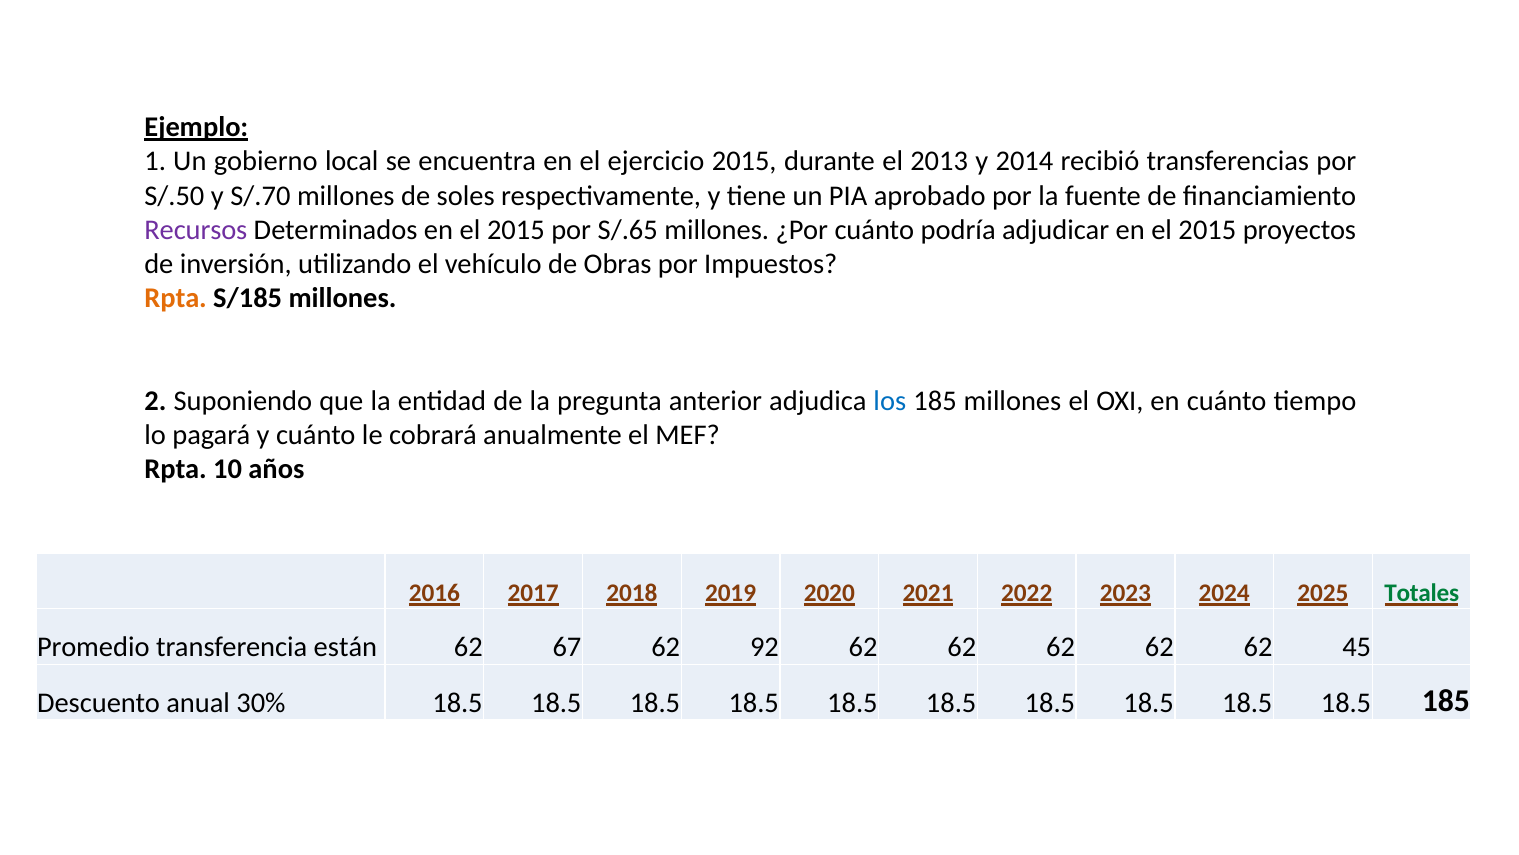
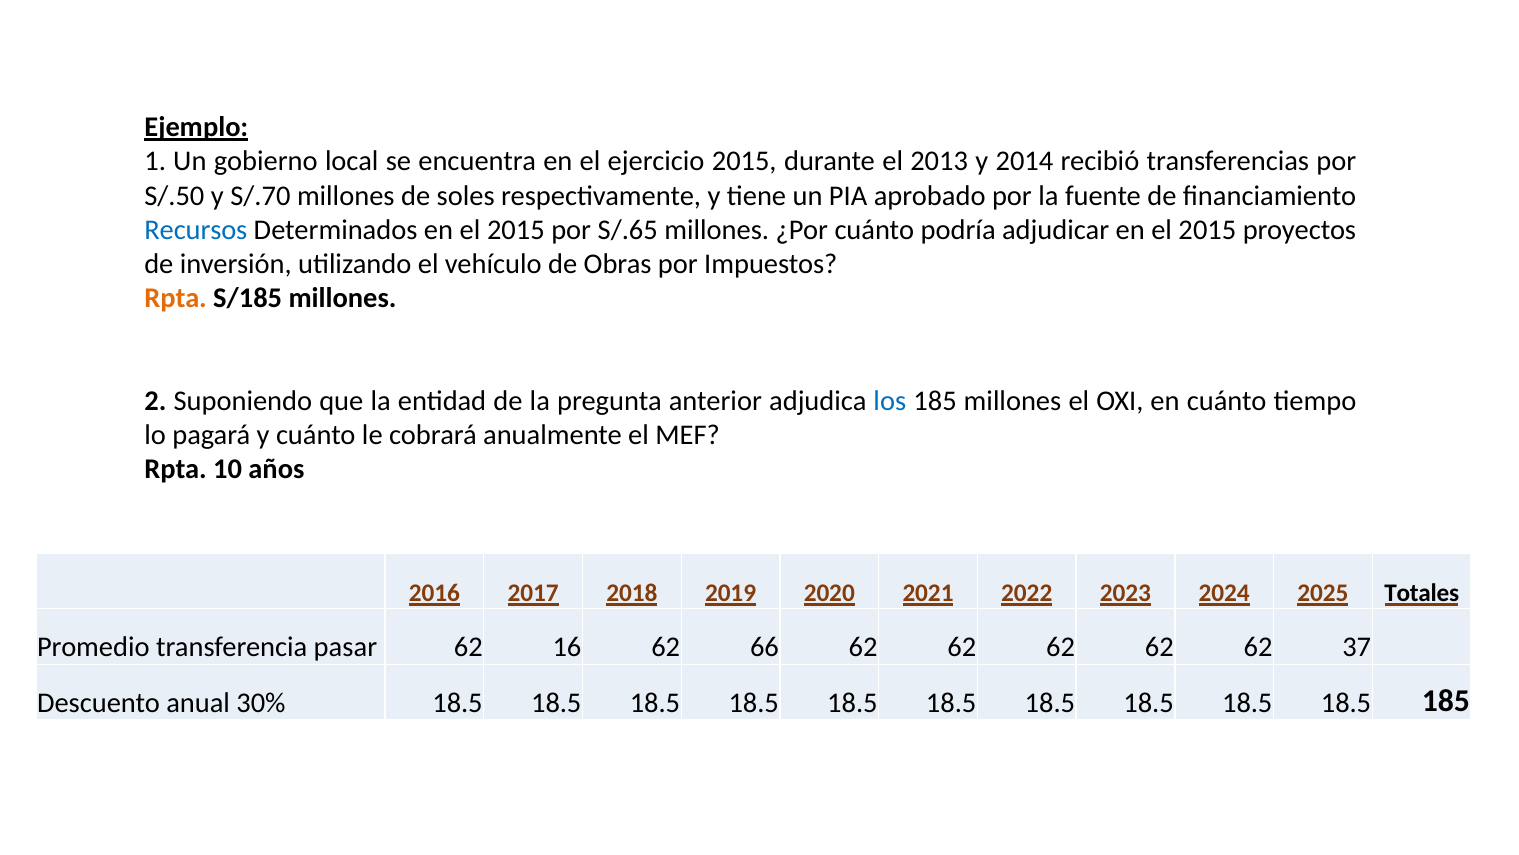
Recursos colour: purple -> blue (196, 230)
Totales colour: green -> black (1422, 593)
están: están -> pasar (345, 647)
67: 67 -> 16 (567, 647)
92: 92 -> 66 (764, 647)
45: 45 -> 37 (1357, 647)
